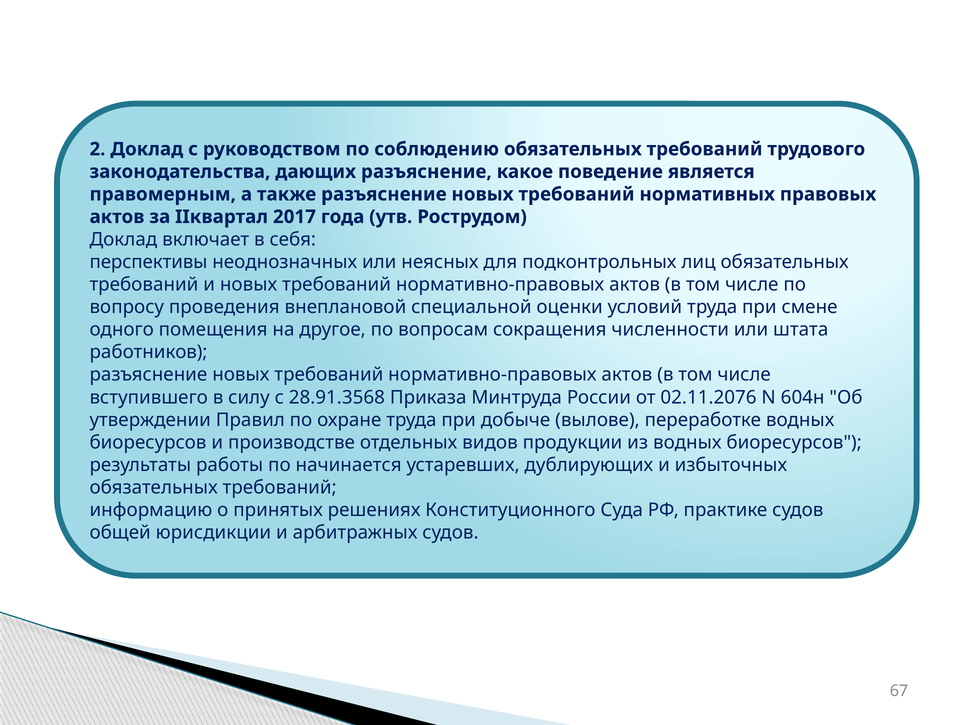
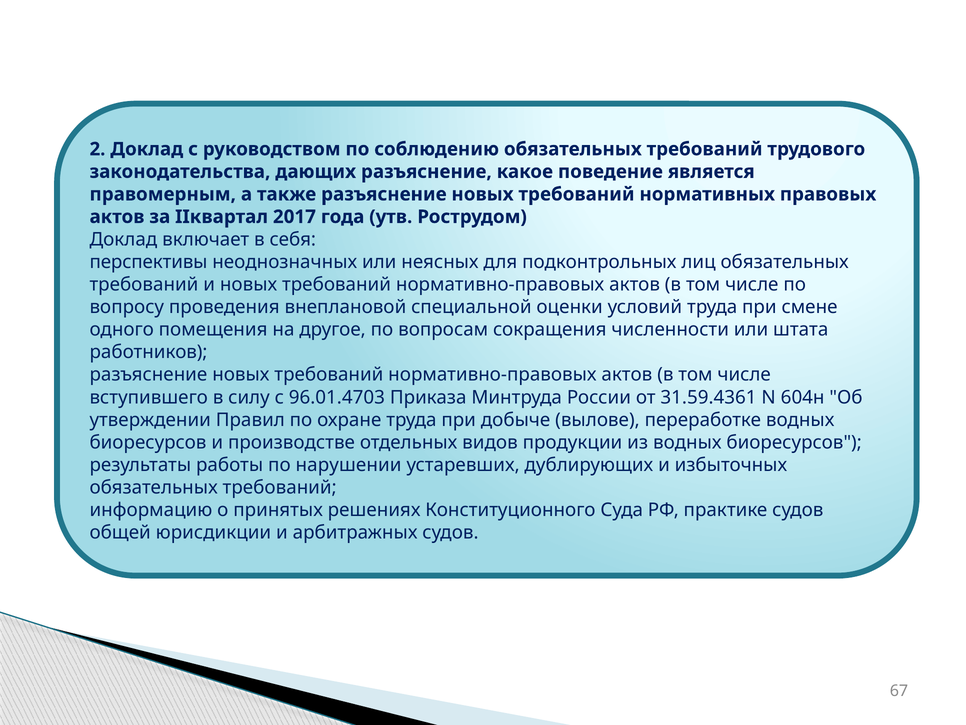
28.91.3568: 28.91.3568 -> 96.01.4703 (337, 397)
02.11.2076: 02.11.2076 -> 31.59.4361 (709, 397)
начинается: начинается -> нарушении (349, 465)
